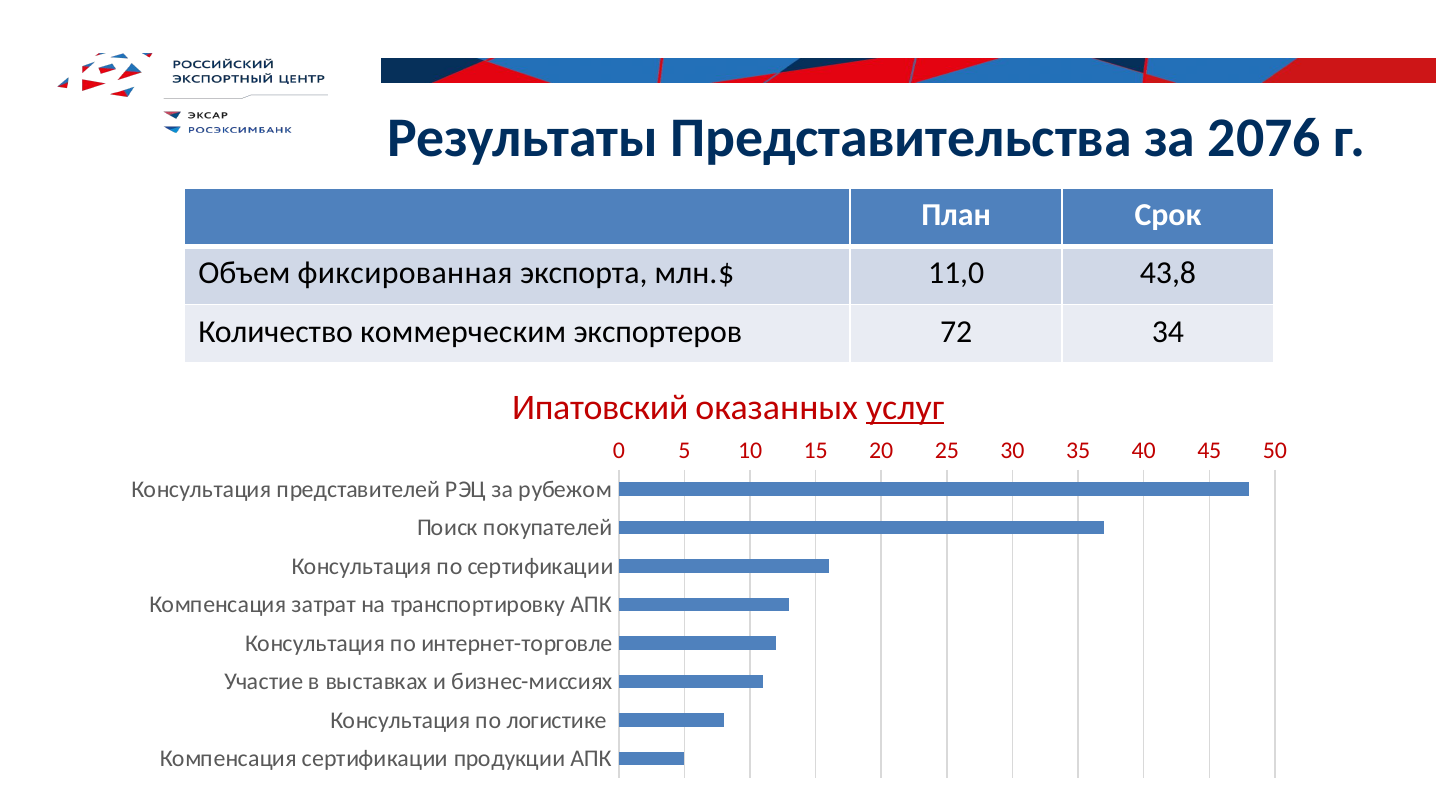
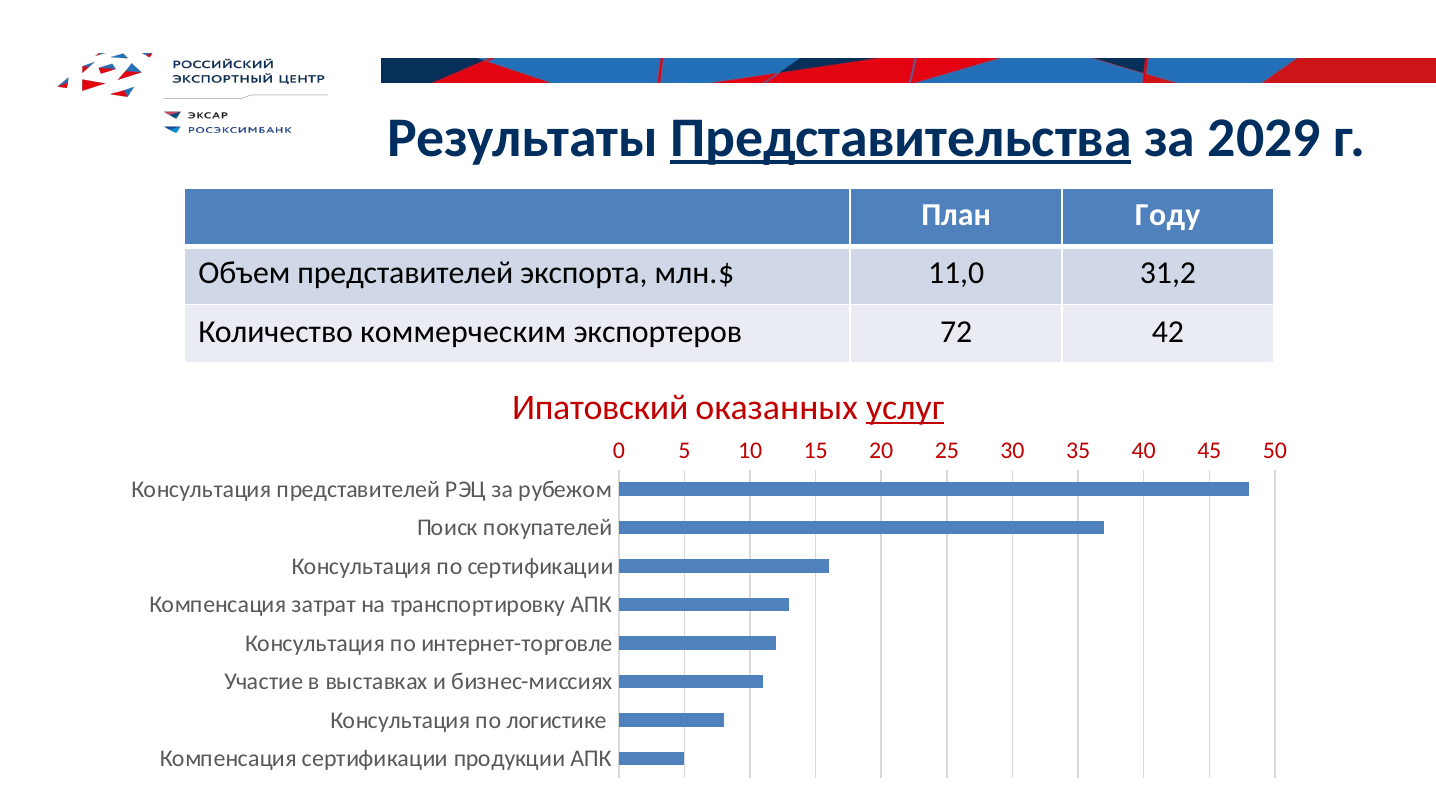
Представительства underline: none -> present (901, 138)
2076: 2076 -> 2029 (1264, 138)
Срок: Срок -> Году (1168, 215)
Объем фиксированная: фиксированная -> представителей (405, 273)
43,8: 43,8 -> 31,2 (1168, 273)
34: 34 -> 42 (1168, 331)
